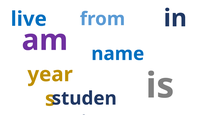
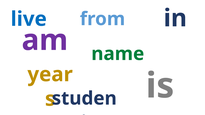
name colour: blue -> green (118, 54)
